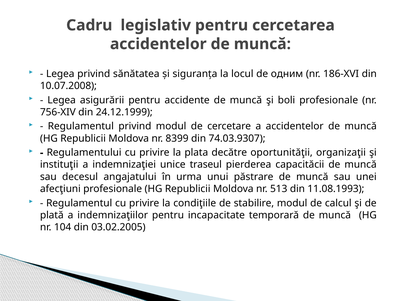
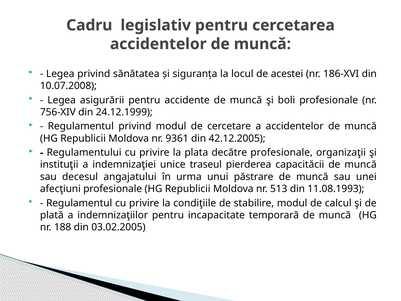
одним: одним -> acestei (287, 74)
8399: 8399 -> 9361 (177, 138)
74.03.9307: 74.03.9307 -> 42.12.2005 (237, 138)
decătre oportunităţii: oportunităţii -> profesionale (282, 153)
104: 104 -> 188 (63, 227)
